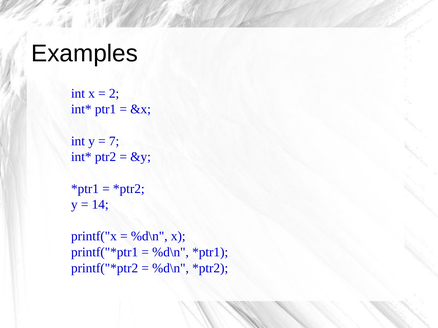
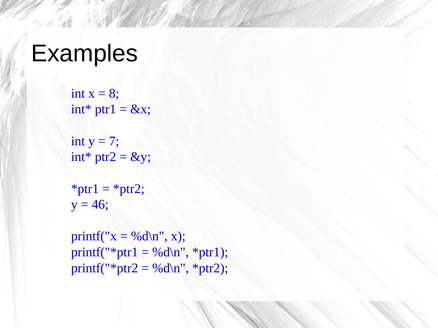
2: 2 -> 8 (114, 94)
14: 14 -> 46 (100, 205)
